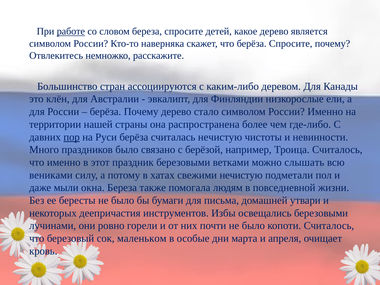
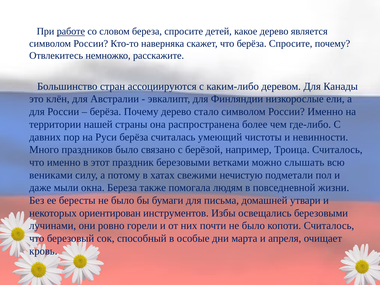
пор underline: present -> none (72, 137)
считалась нечистую: нечистую -> умеющий (220, 137)
деепричастия: деепричастия -> ориентирован (110, 213)
маленьком: маленьком -> способный (142, 238)
